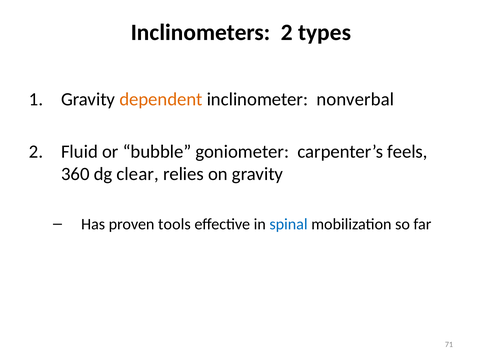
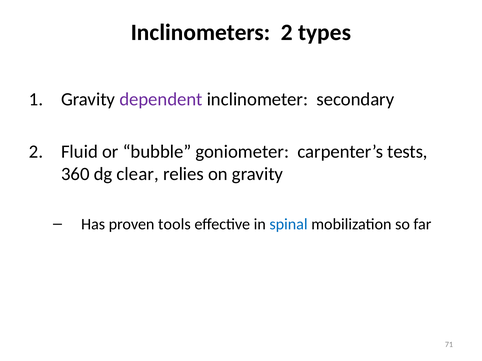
dependent colour: orange -> purple (161, 99)
nonverbal: nonverbal -> secondary (355, 99)
feels: feels -> tests (407, 152)
